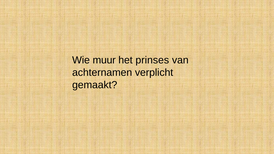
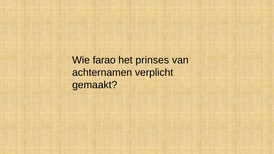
muur: muur -> farao (104, 60)
